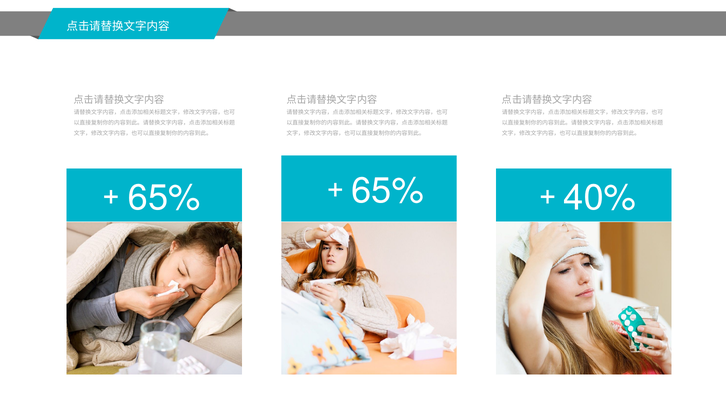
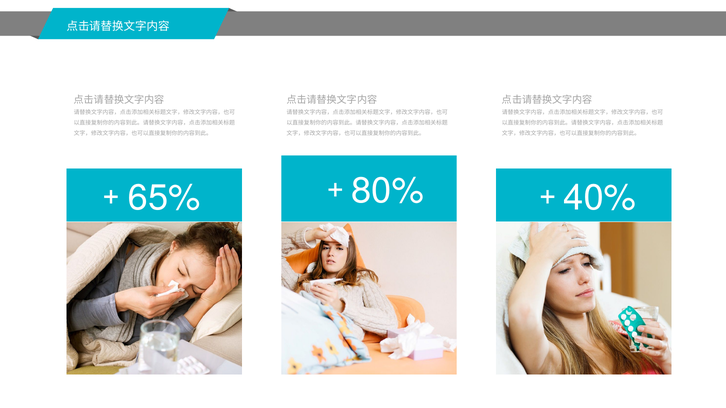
65% 65%: 65% -> 80% (388, 191)
